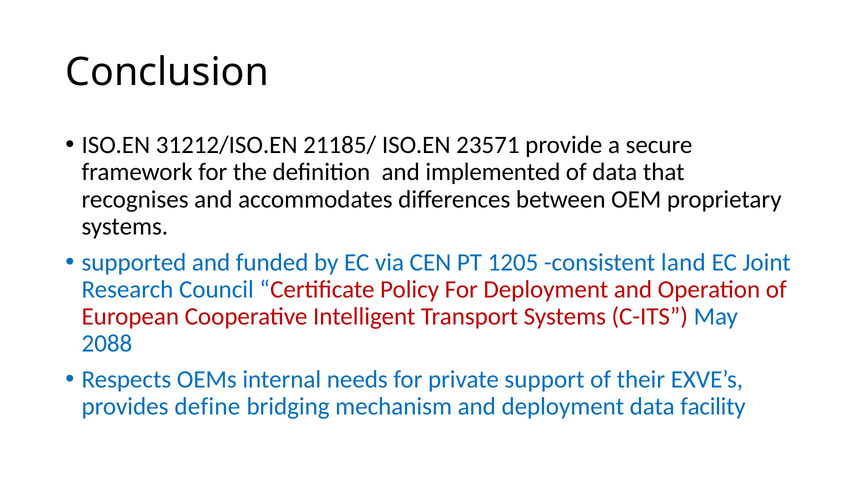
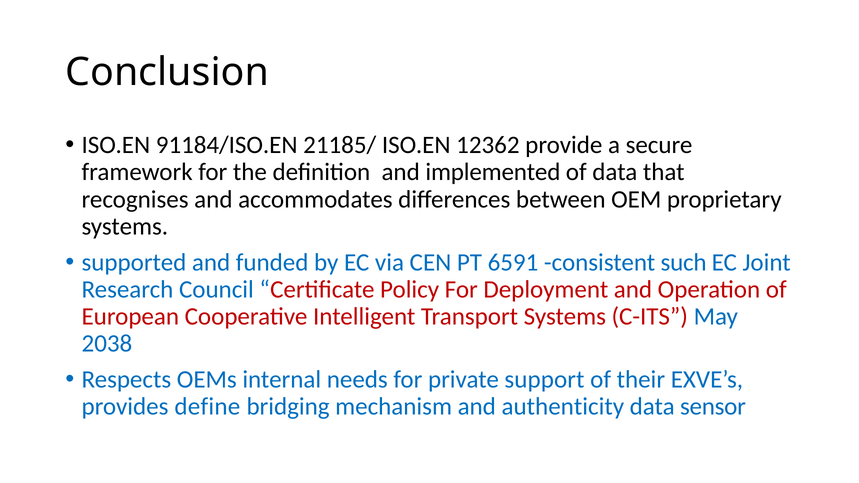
31212/ISO.EN: 31212/ISO.EN -> 91184/ISO.EN (227, 145)
23571: 23571 -> 12362 (488, 145)
1205: 1205 -> 6591 (513, 262)
land: land -> such (684, 262)
2088: 2088 -> 2038 (107, 344)
and deployment: deployment -> authenticity (563, 407)
facility: facility -> sensor (713, 407)
